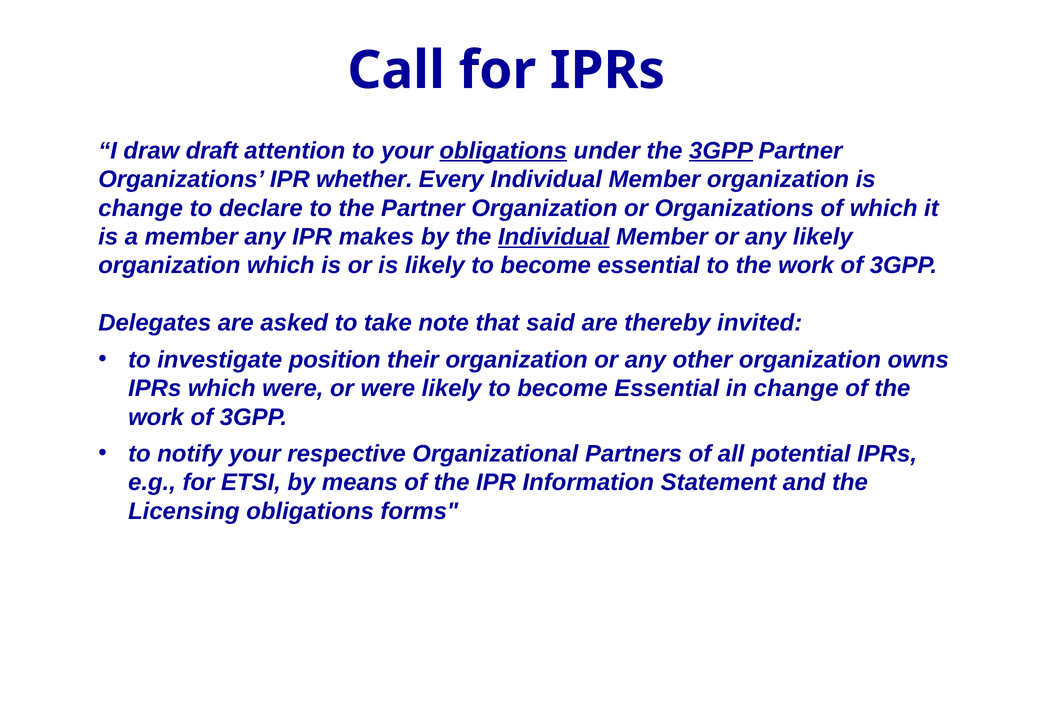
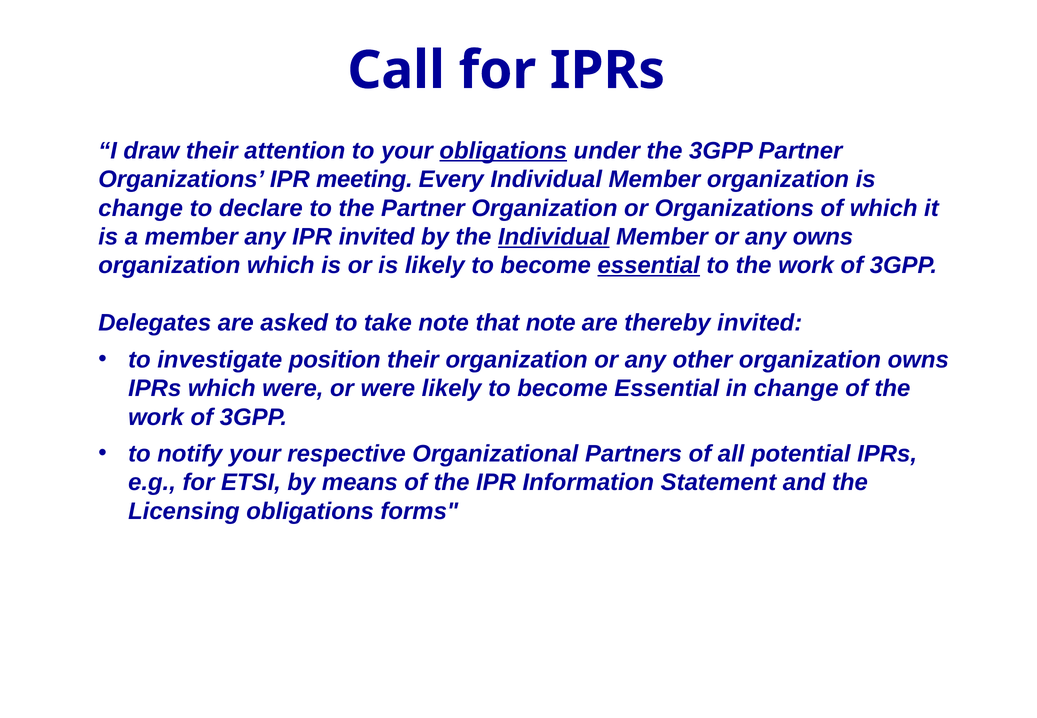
draw draft: draft -> their (212, 151)
3GPP underline: present -> none (721, 151)
whether: whether -> meeting (364, 179)
IPR makes: makes -> invited (377, 237)
any likely: likely -> owns (823, 237)
essential underline: none -> present (649, 266)
that said: said -> note (551, 323)
